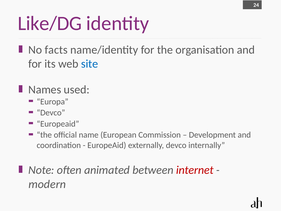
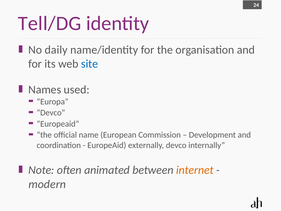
Like/DG: Like/DG -> Tell/DG (50, 23)
facts: facts -> daily (56, 50)
internet colour: red -> orange (195, 170)
